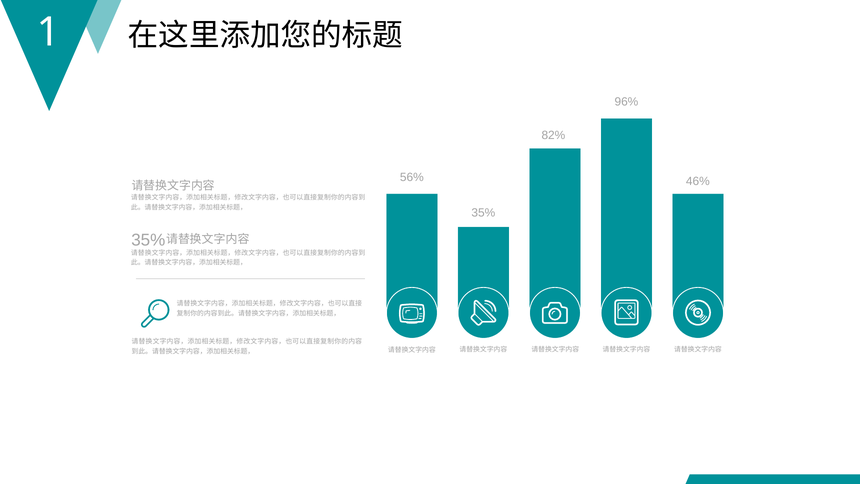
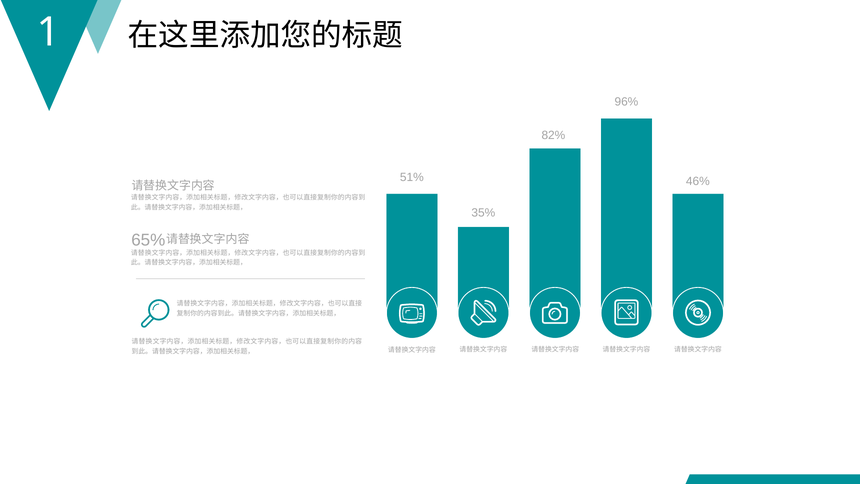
56%: 56% -> 51% (412, 177)
35%: 35% -> 65% (148, 240)
